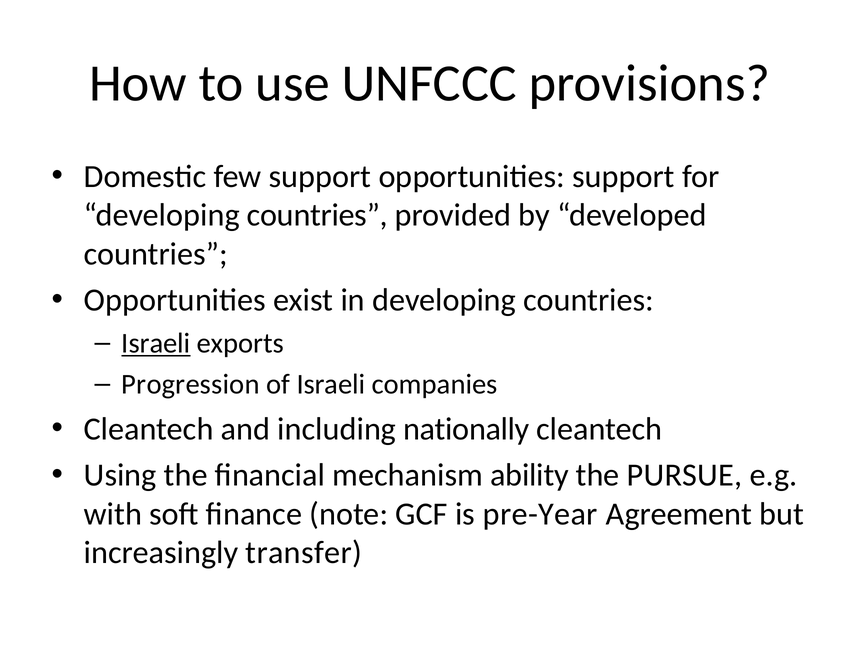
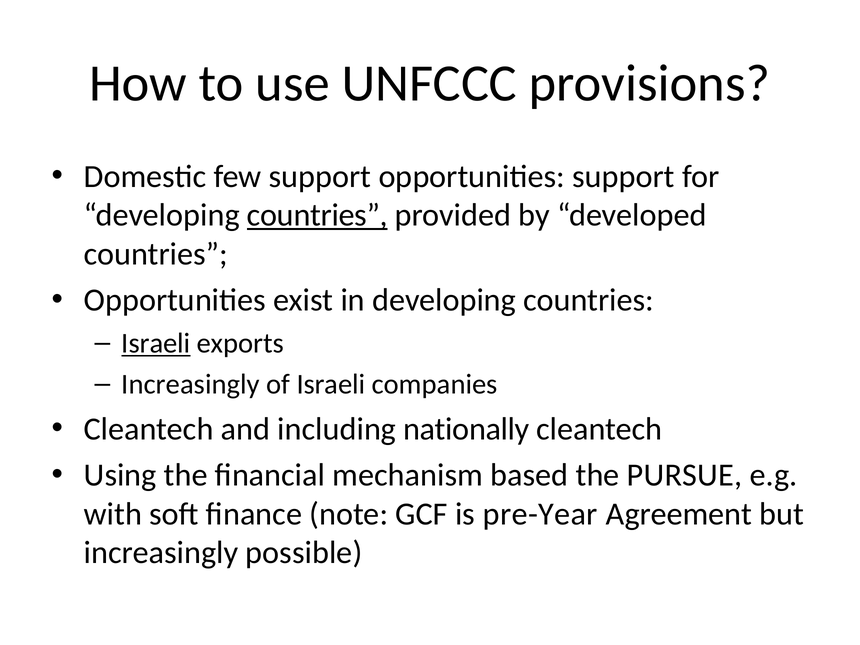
countries underline: none -> present (317, 215)
Progression: Progression -> Increasingly (191, 384)
ability: ability -> based (529, 475)
transfer: transfer -> possible (304, 553)
